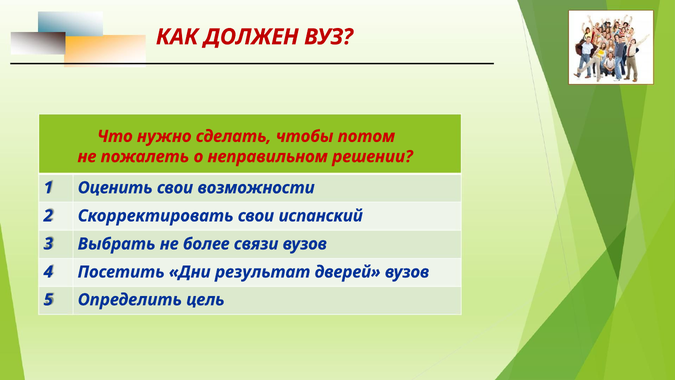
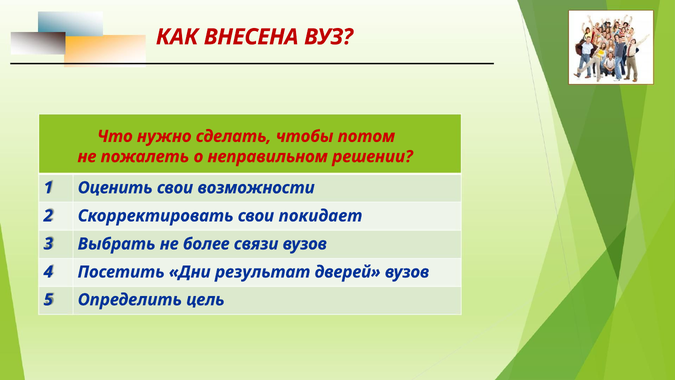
ДОЛЖЕН: ДОЛЖЕН -> ВНЕСЕНА (251, 37)
испанский: испанский -> покидает (321, 216)
